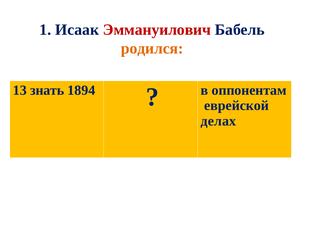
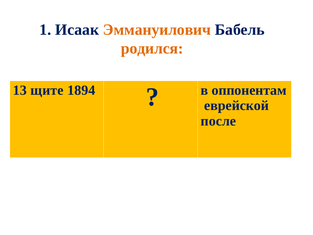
Эммануилович colour: red -> orange (157, 30)
знать: знать -> щите (47, 90)
делах: делах -> после (218, 121)
